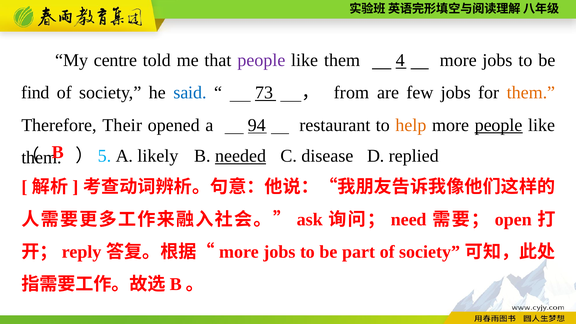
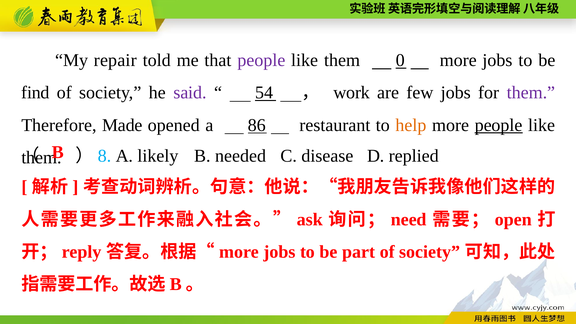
centre: centre -> repair (115, 60)
4: 4 -> 0 (400, 60)
said colour: blue -> purple (190, 93)
73: 73 -> 54 (264, 93)
from: from -> work (352, 93)
them colour: orange -> purple (531, 93)
Their: Their -> Made (122, 125)
94: 94 -> 86 (257, 125)
5: 5 -> 8 (104, 156)
needed underline: present -> none (241, 156)
